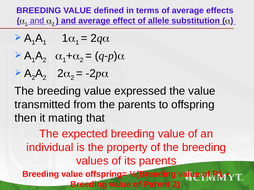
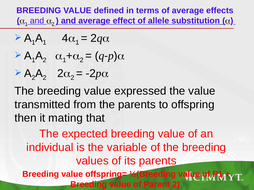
1: 1 -> 4 (65, 38)
property: property -> variable (127, 148)
